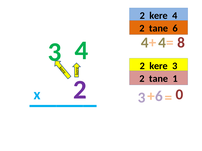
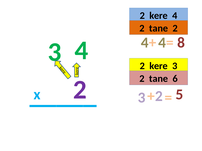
tane 6: 6 -> 2 (175, 28)
1: 1 -> 6 (175, 79)
6: 6 -> 2 (159, 96)
0: 0 -> 5 (179, 95)
